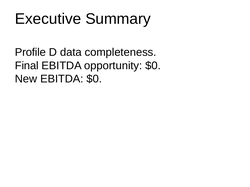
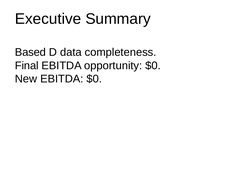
Profile: Profile -> Based (30, 52)
